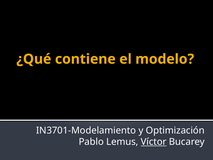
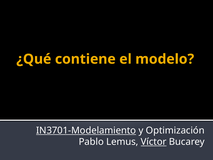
IN3701-Modelamiento underline: none -> present (86, 130)
